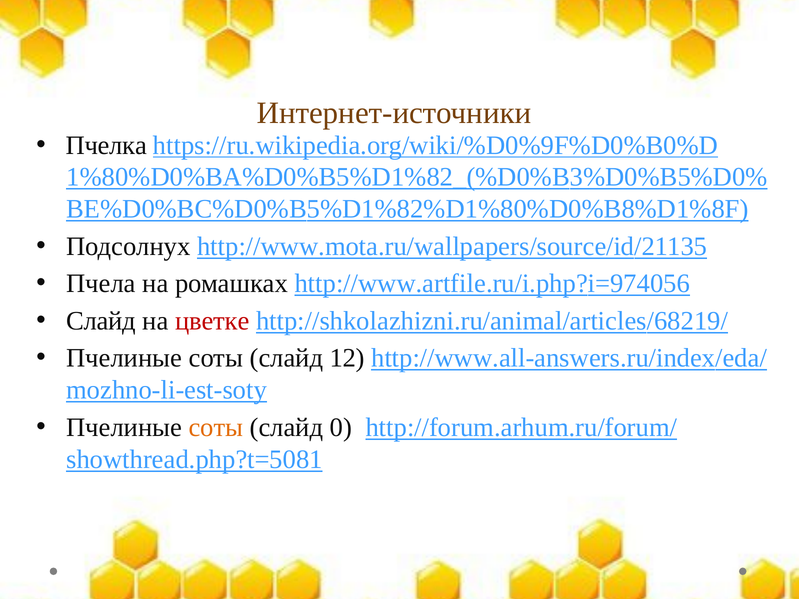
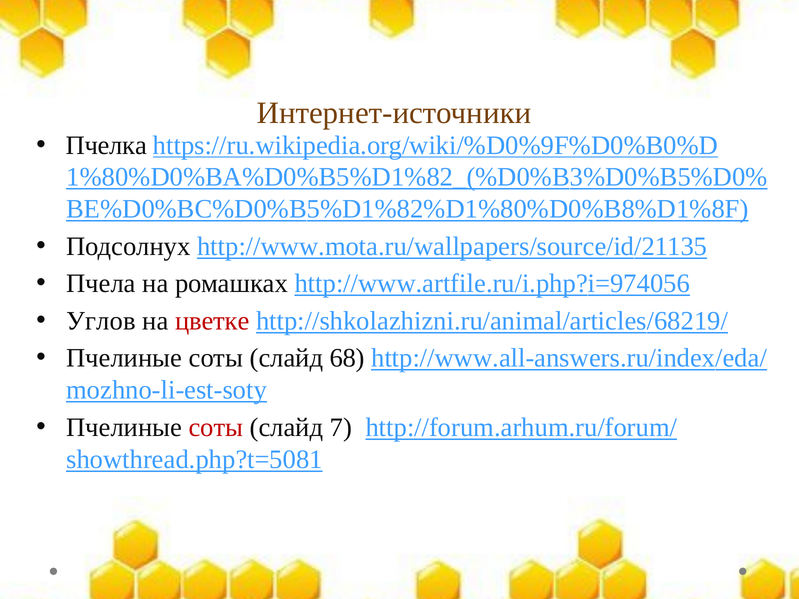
Слайд: Слайд -> Углов (101, 321)
12: 12 -> 68 (347, 358)
соты colour: orange -> red (216, 428)
0: 0 -> 7 (341, 428)
